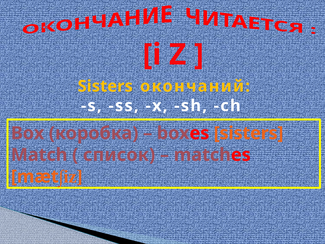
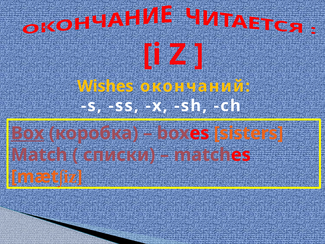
Sisters: Sisters -> Wishes (105, 86)
Box underline: none -> present (28, 133)
список: список -> списки (119, 155)
